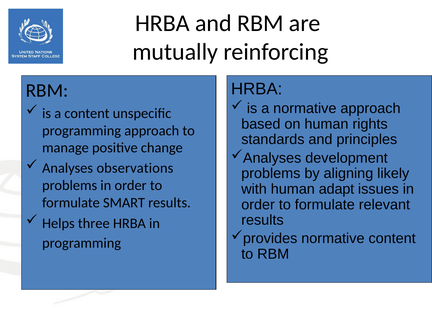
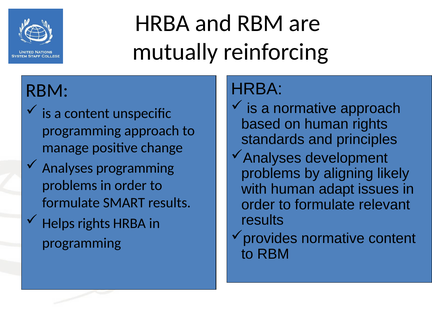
Analyses observations: observations -> programming (135, 168)
Helps three: three -> rights (94, 223)
